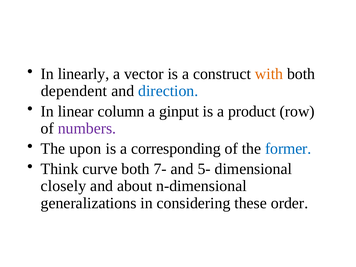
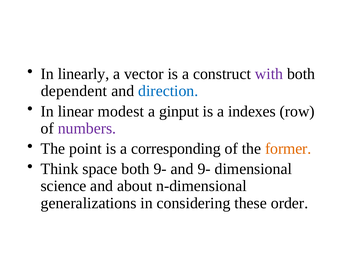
with colour: orange -> purple (269, 74)
column: column -> modest (121, 111)
product: product -> indexes (252, 111)
upon: upon -> point (85, 149)
former colour: blue -> orange (288, 149)
curve: curve -> space (100, 169)
both 7-: 7- -> 9- (160, 169)
and 5-: 5- -> 9- (204, 169)
closely: closely -> science (64, 186)
